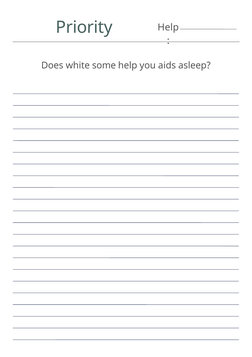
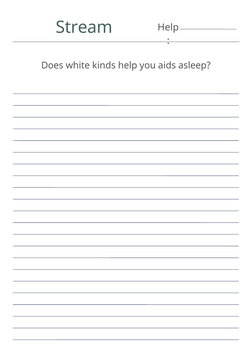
Priority: Priority -> Stream (84, 27)
some: some -> kinds (104, 65)
